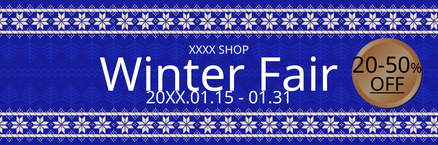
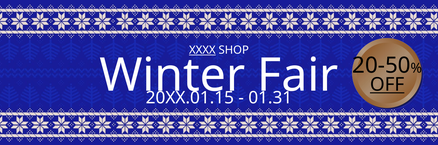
XXXX underline: none -> present (202, 50)
